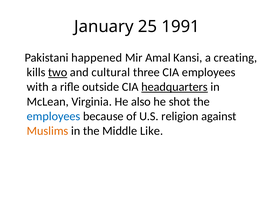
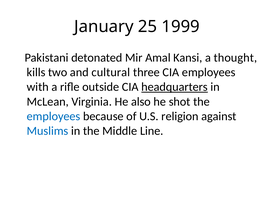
1991: 1991 -> 1999 (181, 27)
happened: happened -> detonated (97, 57)
creating: creating -> thought (235, 57)
two underline: present -> none (58, 72)
Muslims colour: orange -> blue (48, 131)
Like: Like -> Line (152, 131)
